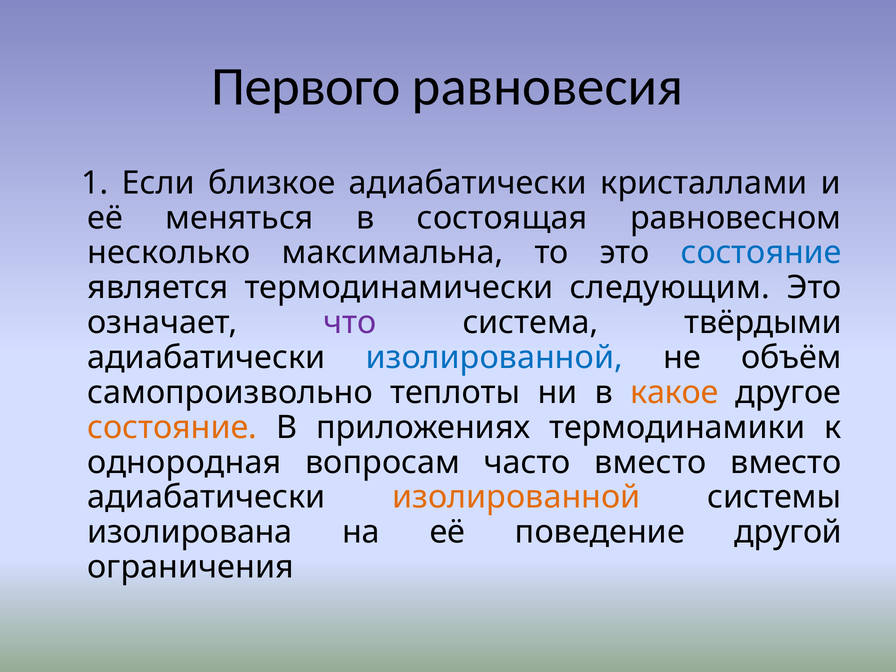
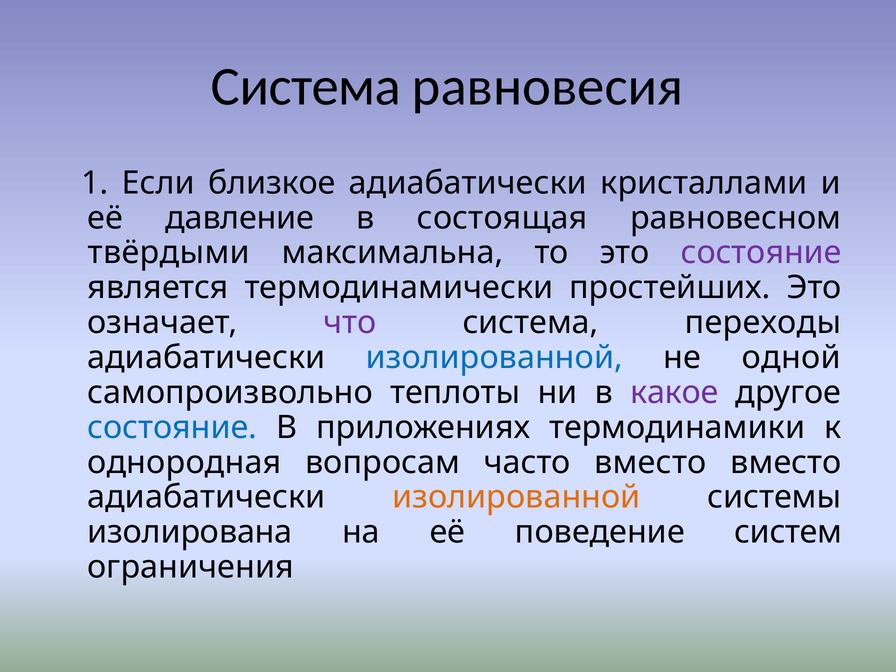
Первого: Первого -> Система (306, 87)
меняться: меняться -> давление (240, 218)
несколько: несколько -> твёрдыми (169, 253)
состояние colour: blue -> purple (761, 253)
следующим: следующим -> простейших (670, 288)
твёрдыми: твёрдыми -> переходы (763, 323)
объём: объём -> одной (791, 358)
какое colour: orange -> purple (674, 392)
состояние colour: orange -> blue (172, 427)
другой: другой -> систем (788, 532)
